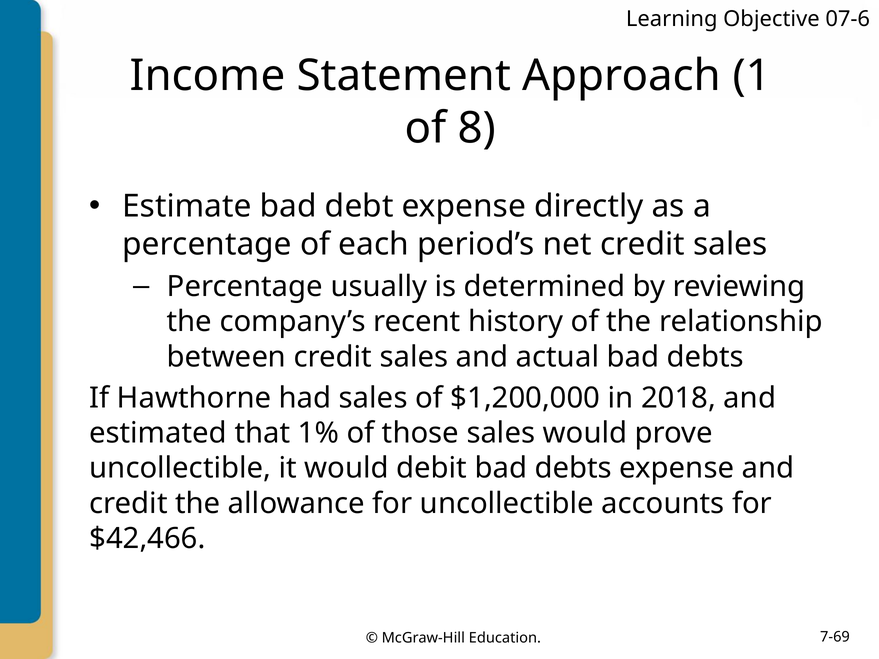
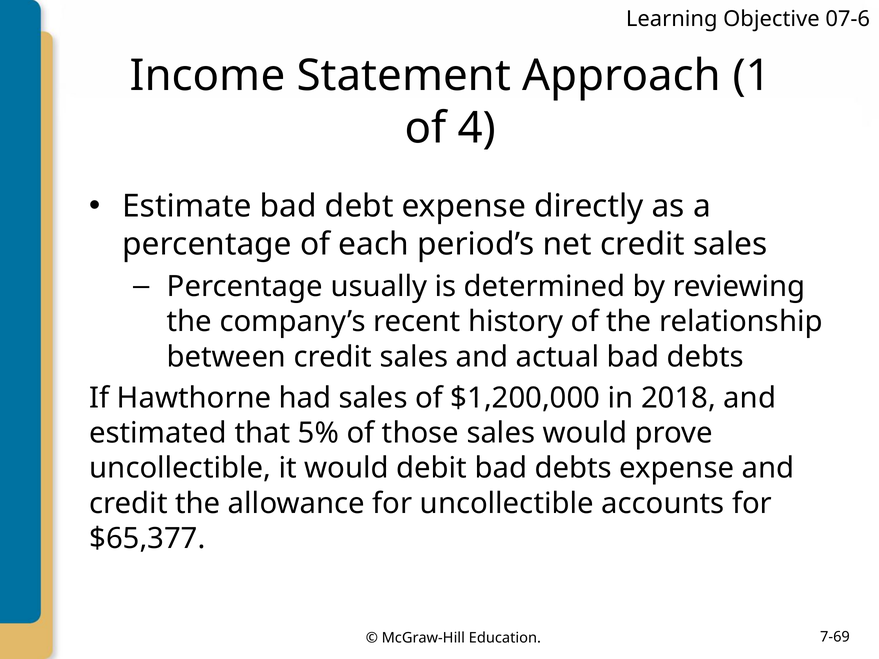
8: 8 -> 4 (477, 128)
1%: 1% -> 5% (318, 433)
$42,466: $42,466 -> $65,377 (147, 539)
